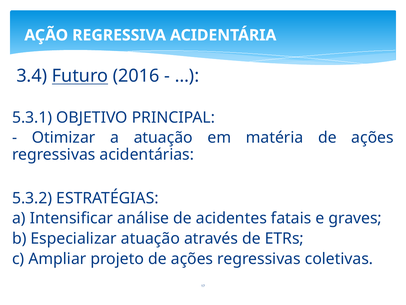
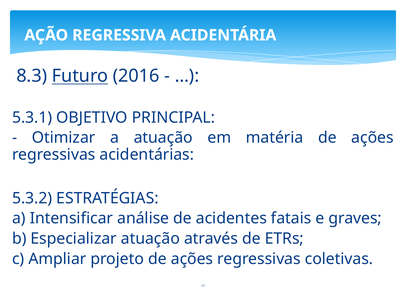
3.4: 3.4 -> 8.3 (32, 76)
